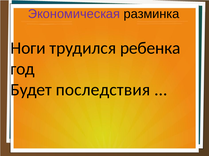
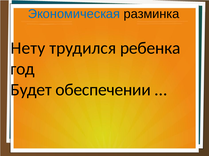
Экономическая colour: purple -> blue (74, 14)
Ноги: Ноги -> Нету (28, 48)
последствия: последствия -> обеспечении (103, 90)
